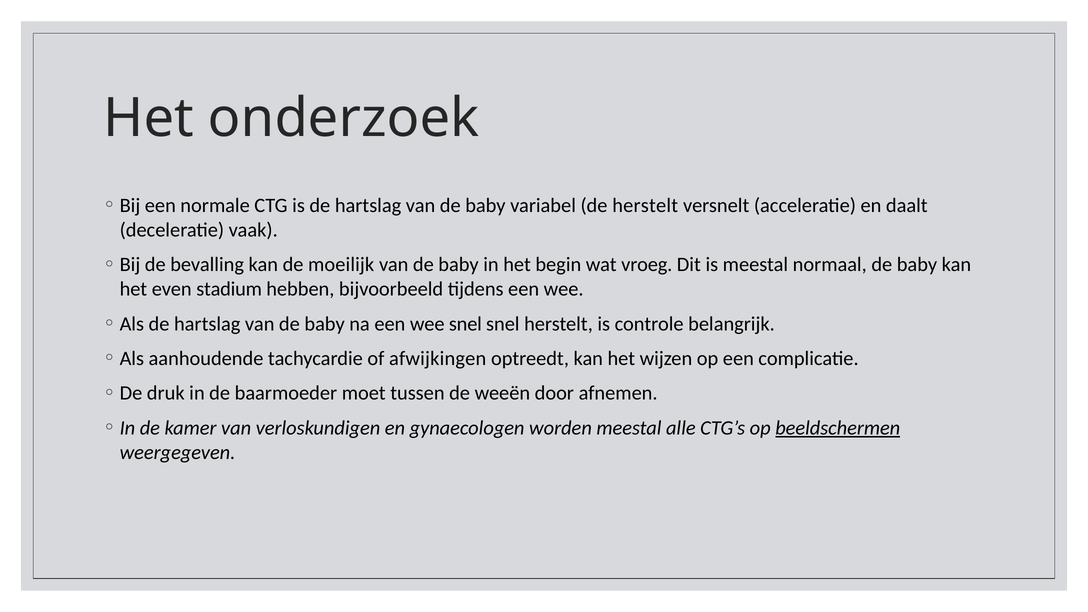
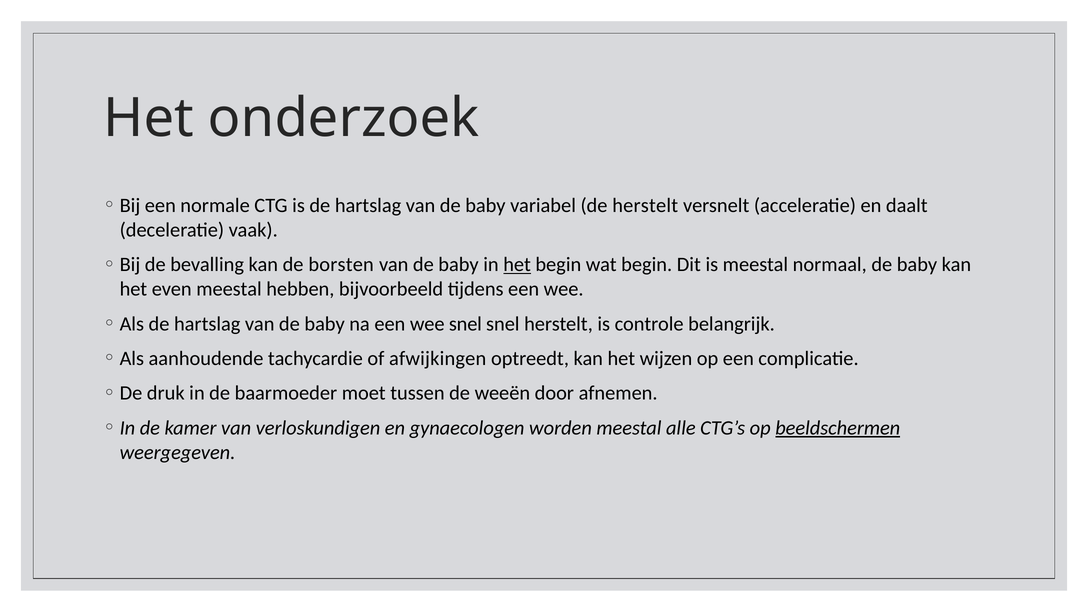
moeilijk: moeilijk -> borsten (341, 265)
het underline: none -> present (517, 265)
wat vroeg: vroeg -> begin (647, 265)
even stadium: stadium -> meestal (229, 289)
